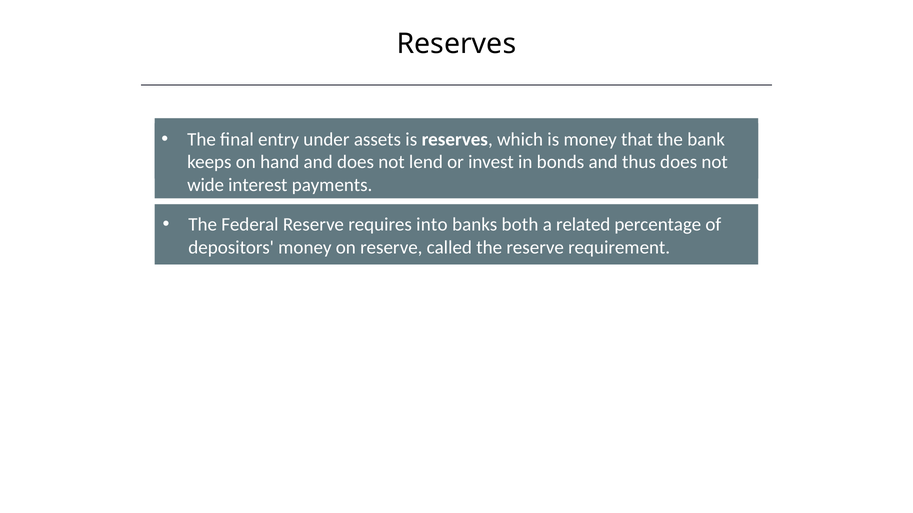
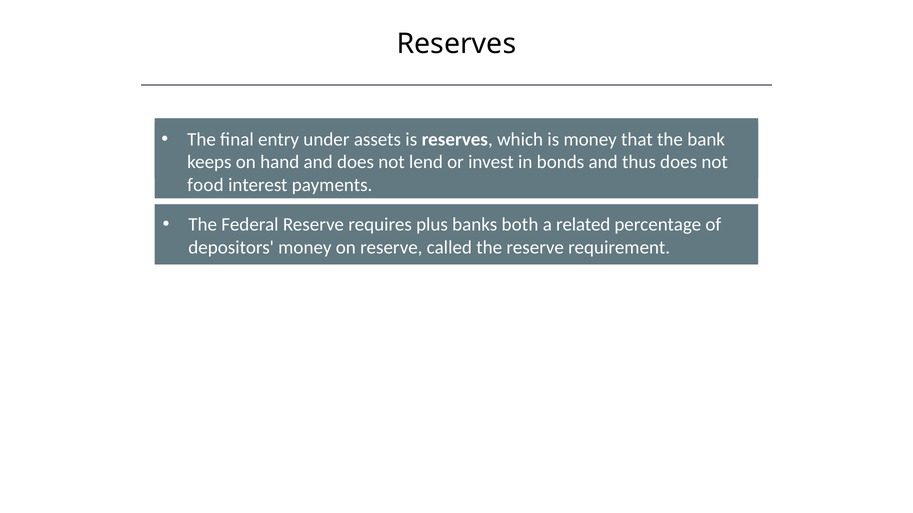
wide: wide -> food (205, 185)
into: into -> plus (432, 225)
